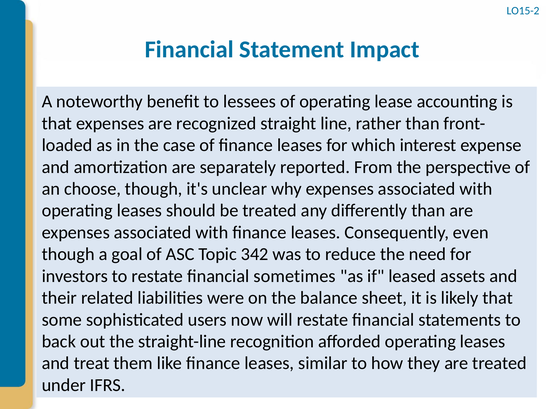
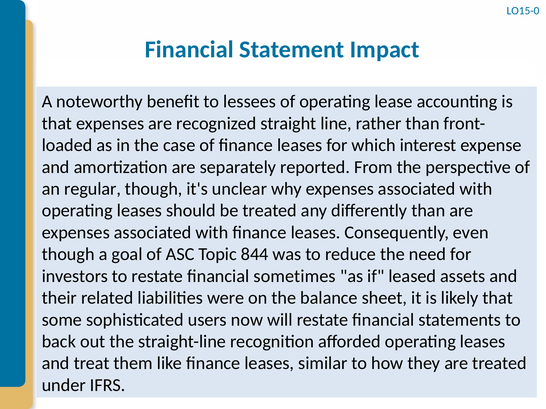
LO15-2: LO15-2 -> LO15-0 (523, 11)
choose: choose -> regular (93, 189)
342: 342 -> 844 (255, 255)
